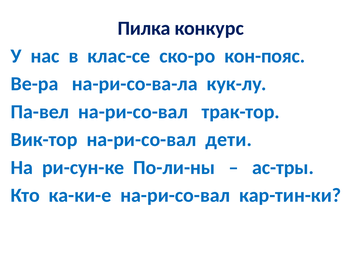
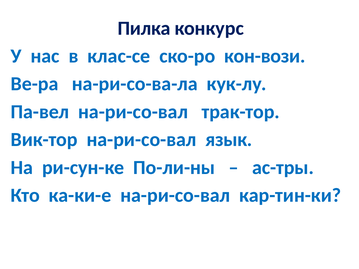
кон-пояс: кон-пояс -> кон-вози (265, 56)
дети: дети -> язык (229, 140)
